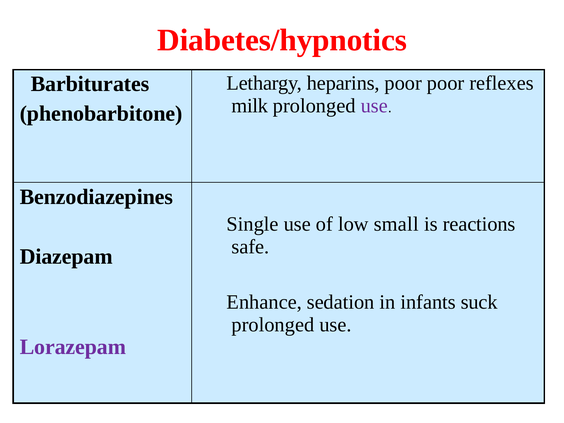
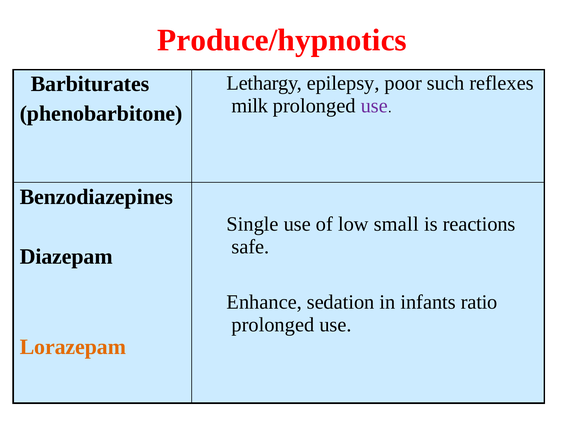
Diabetes/hypnotics: Diabetes/hypnotics -> Produce/hypnotics (282, 40)
heparins: heparins -> epilepsy (343, 83)
poor poor: poor -> such (446, 83)
suck: suck -> ratio (479, 302)
Lorazepam colour: purple -> orange (73, 347)
